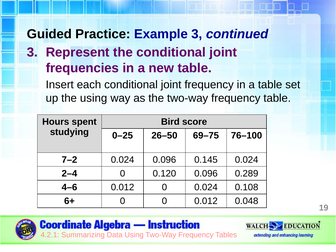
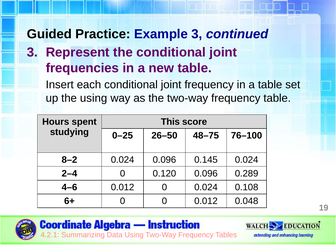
Bird: Bird -> This (170, 122)
69–75: 69–75 -> 48–75 (206, 135)
7–2: 7–2 -> 8–2 (69, 160)
